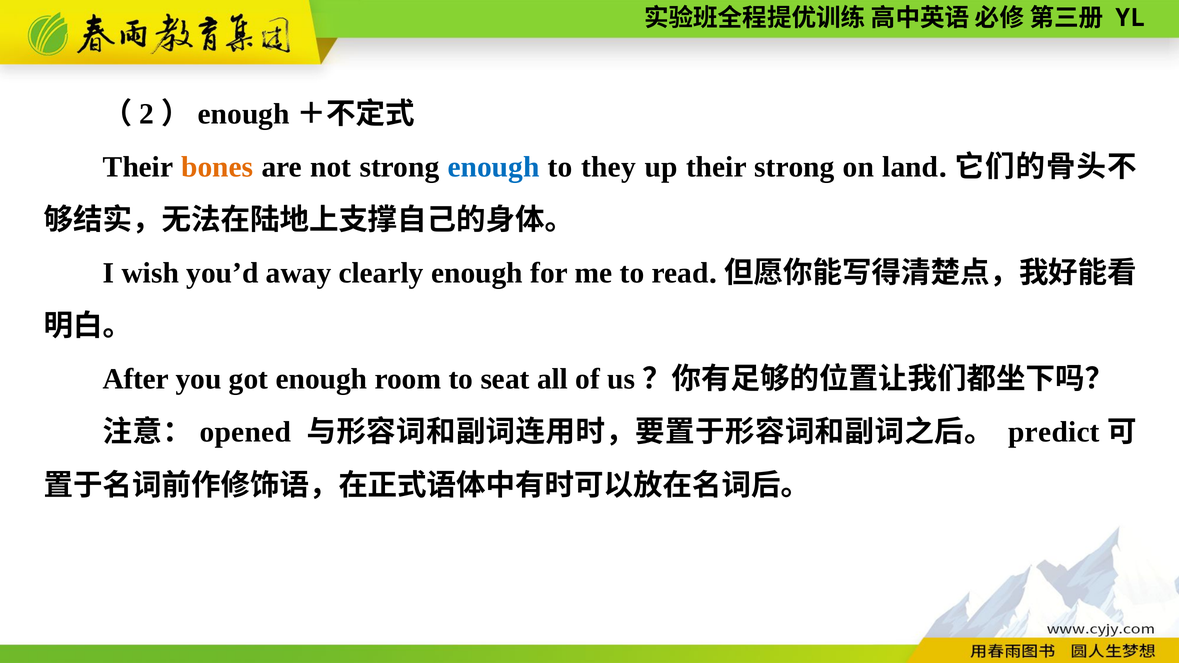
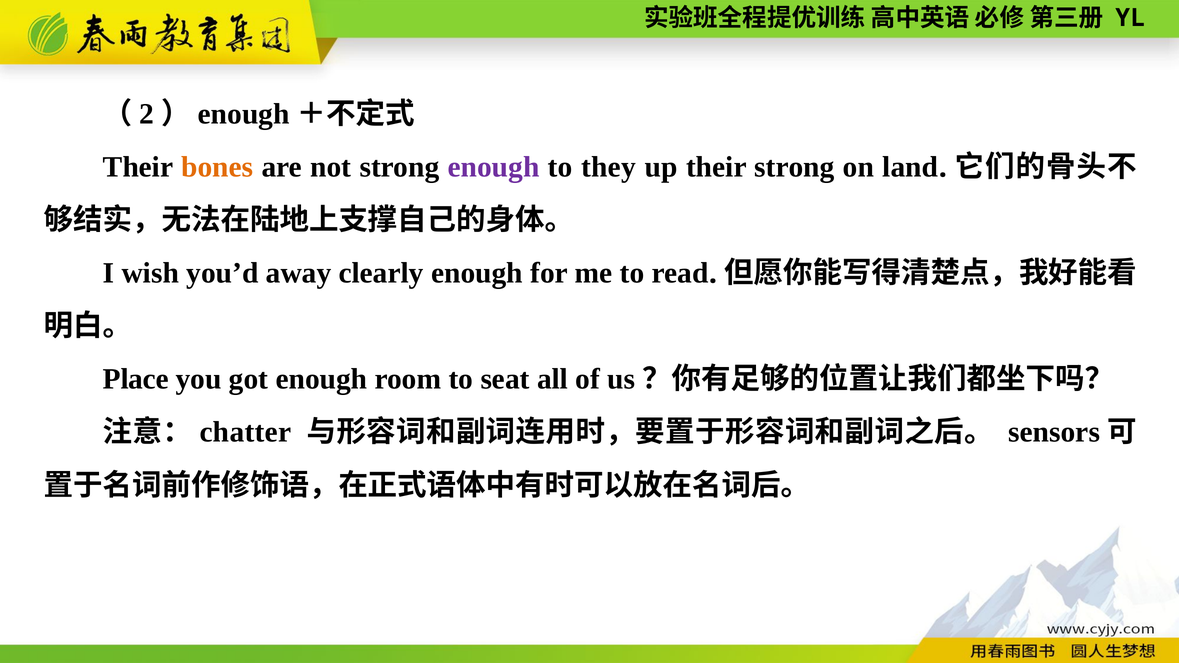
enough colour: blue -> purple (494, 167)
After: After -> Place (136, 379)
opened: opened -> chatter (245, 432)
predict: predict -> sensors (1054, 432)
